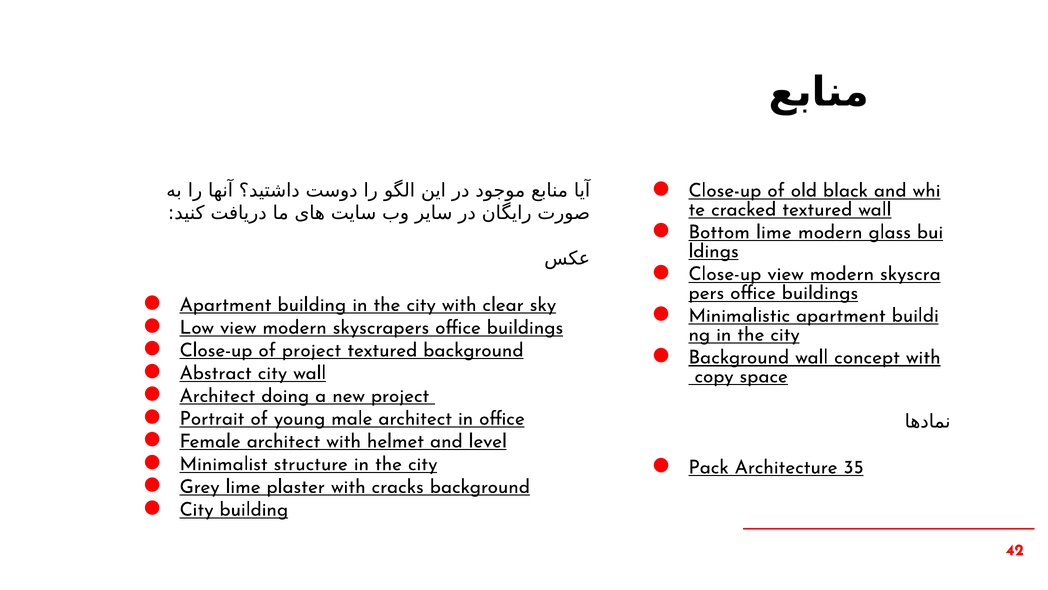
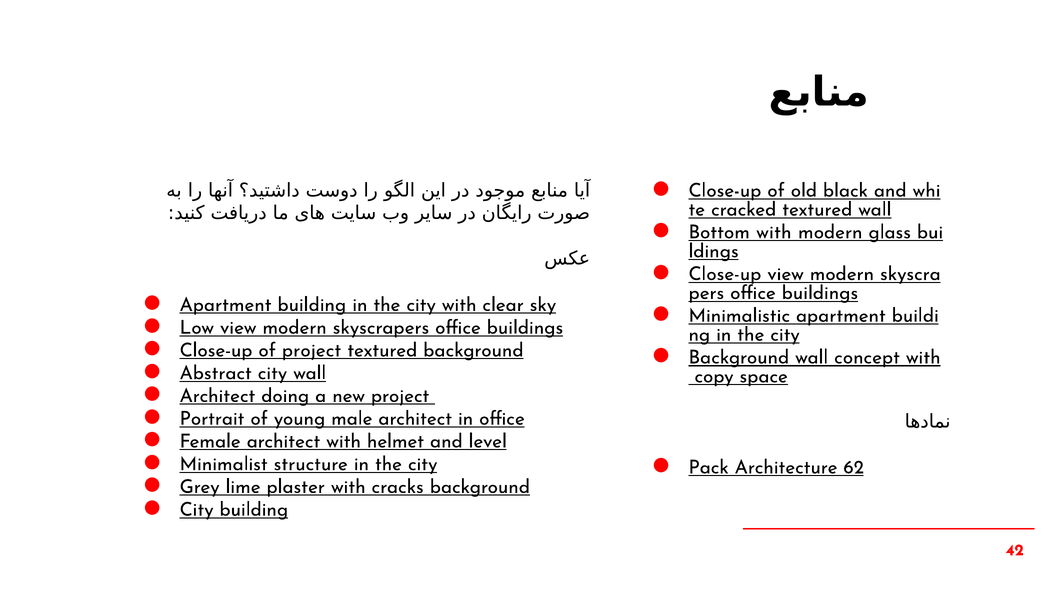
Bottom lime: lime -> with (774, 232)
35: 35 -> 62 (854, 467)
